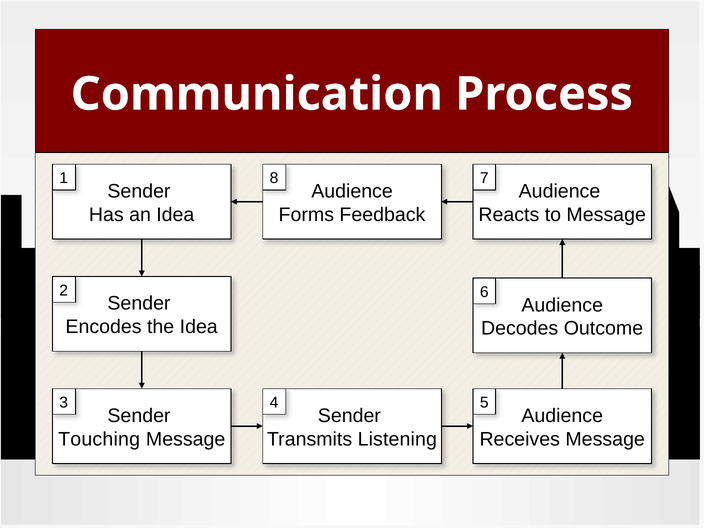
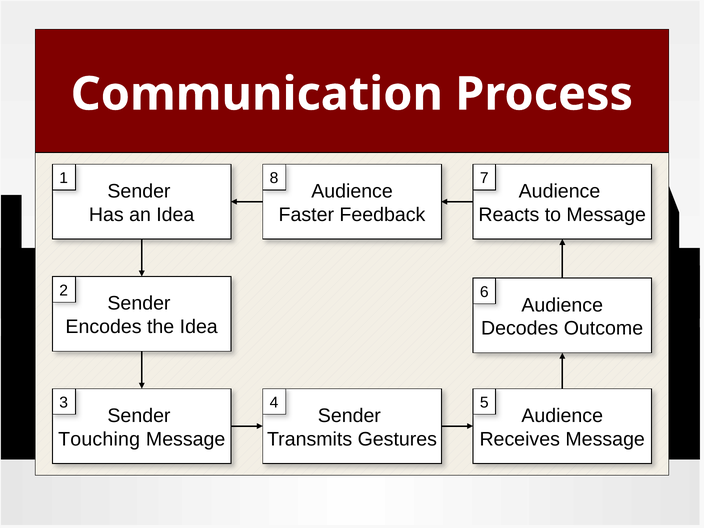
Forms: Forms -> Faster (306, 215)
Listening: Listening -> Gestures (397, 439)
